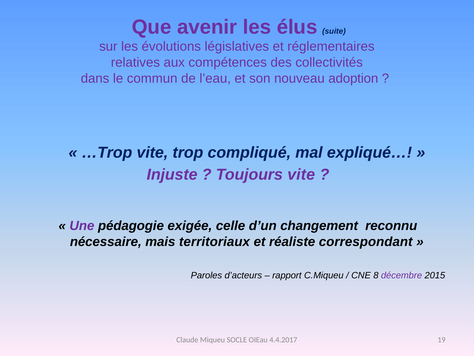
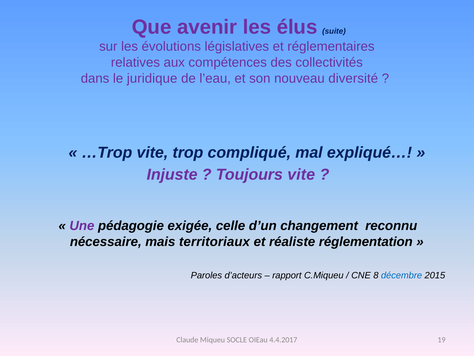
commun: commun -> juridique (152, 78)
adoption: adoption -> diversité (353, 78)
correspondant: correspondant -> réglementation (366, 241)
décembre colour: purple -> blue (402, 275)
